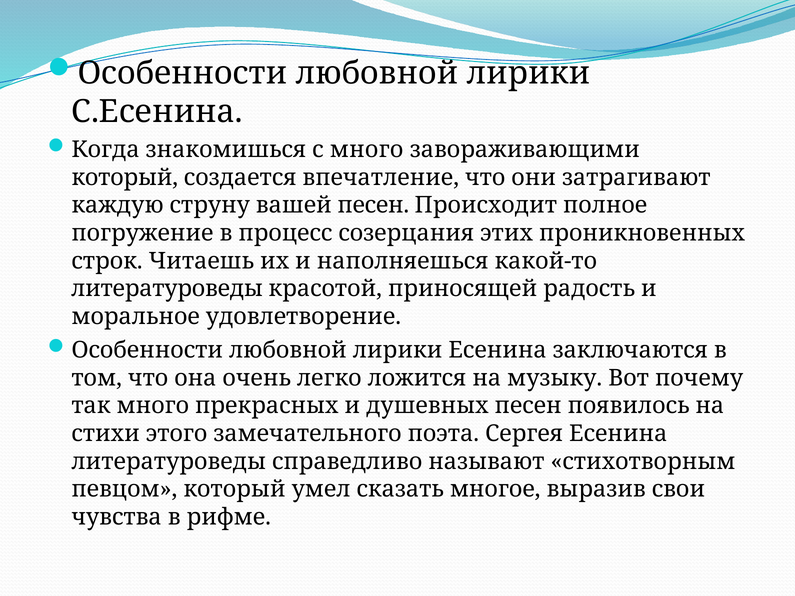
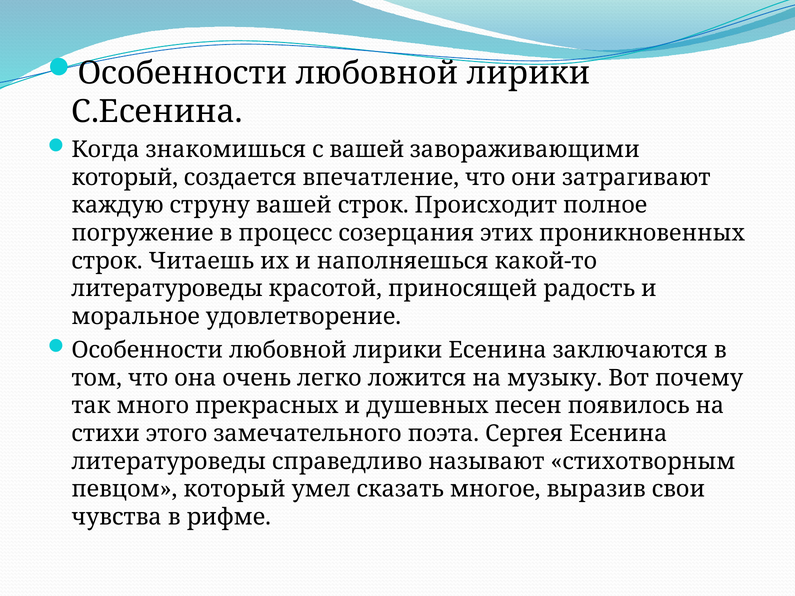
с много: много -> вашей (367, 150)
вашей песен: песен -> строк (373, 205)
